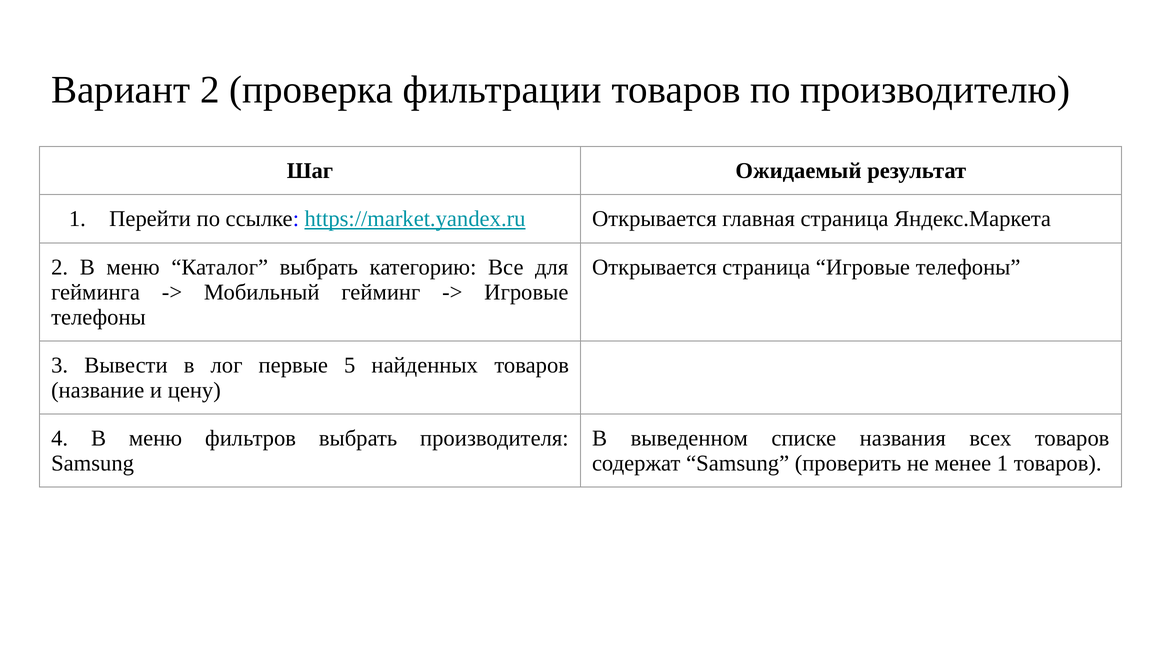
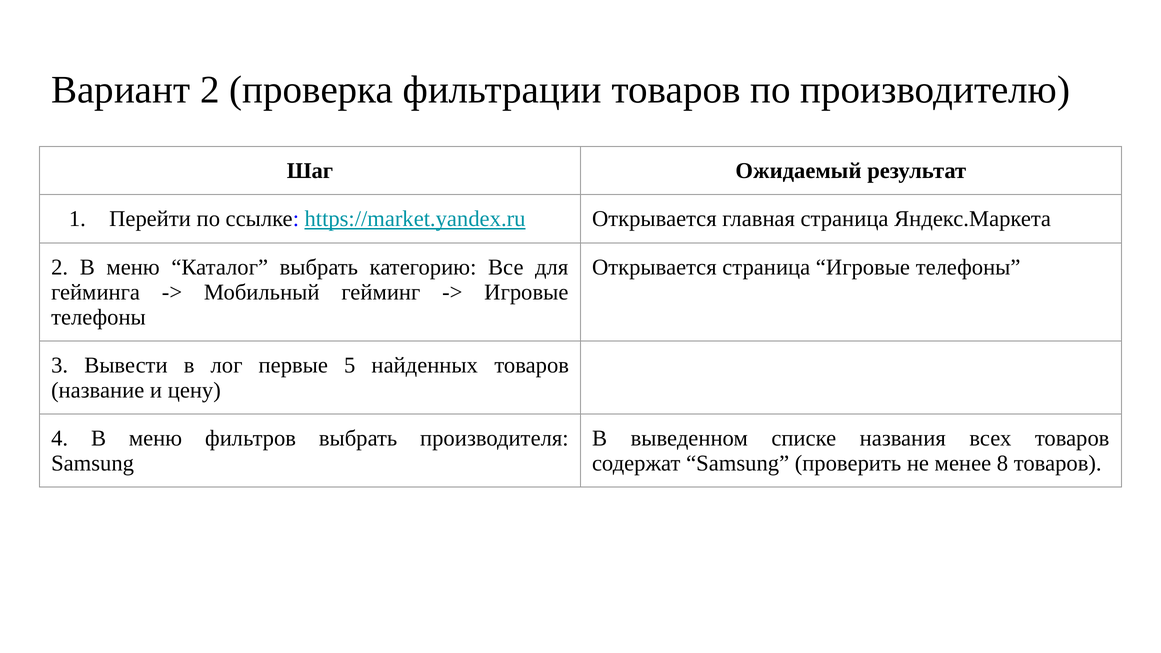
менее 1: 1 -> 8 (1002, 463)
